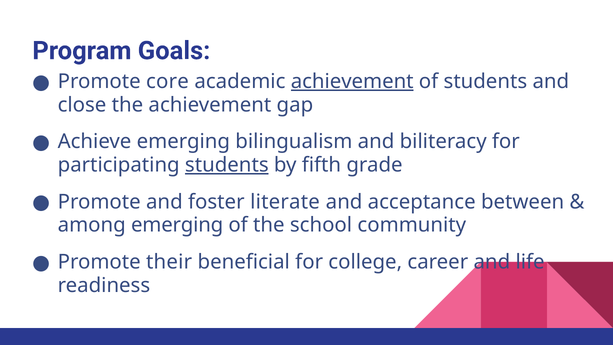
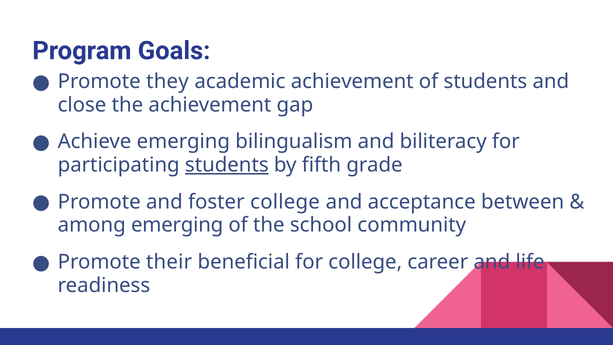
core: core -> they (167, 81)
achievement underline: present -> none (352, 81)
foster literate: literate -> college (285, 202)
